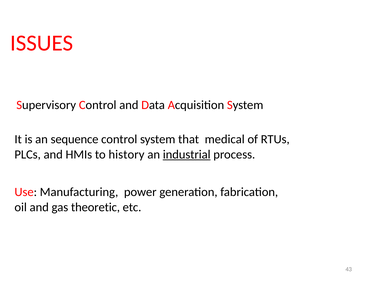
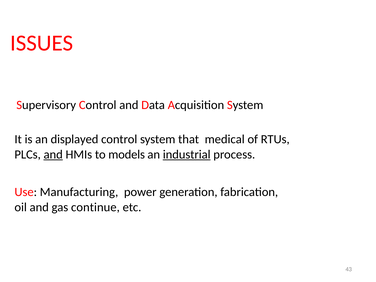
sequence: sequence -> displayed (75, 139)
and underline: none -> present (53, 154)
history: history -> models (127, 154)
theoretic: theoretic -> continue (95, 207)
